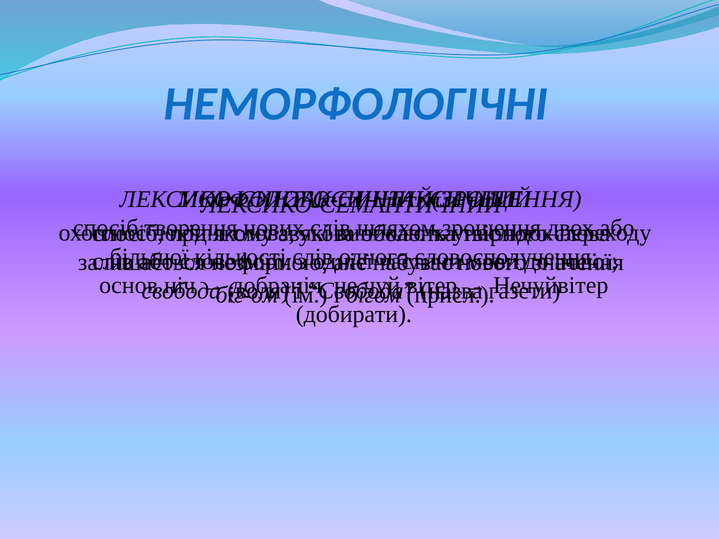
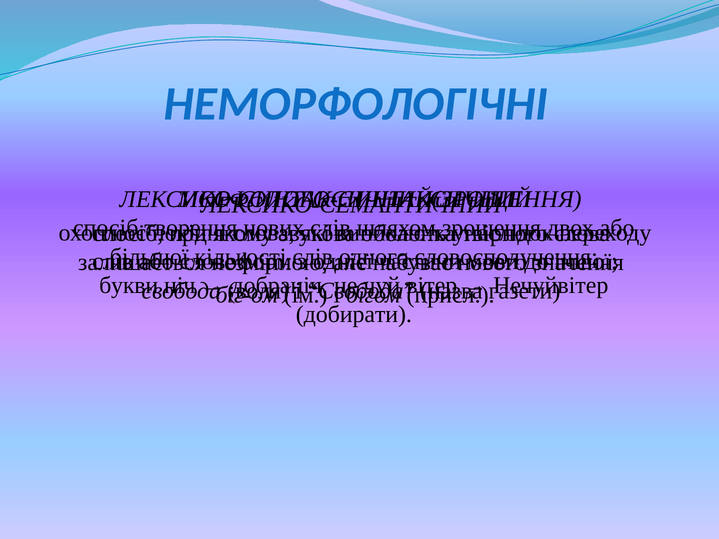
основ: основ -> букви (129, 286)
